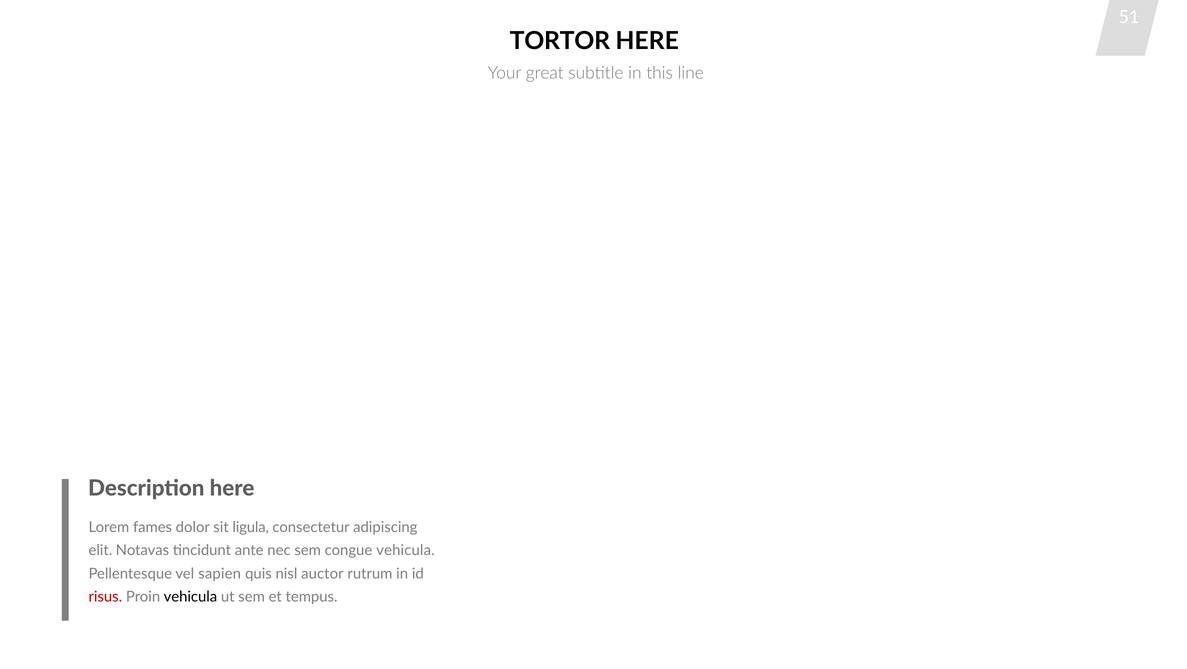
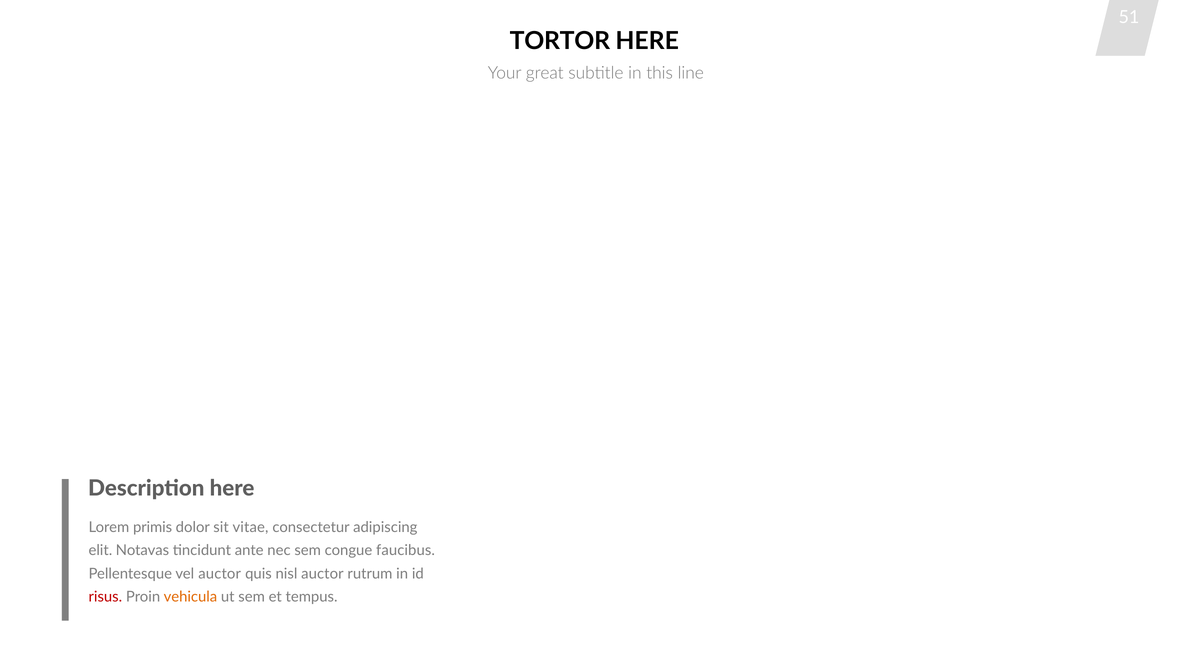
fames: fames -> primis (153, 528)
ligula: ligula -> vitae (251, 528)
congue vehicula: vehicula -> faucibus (406, 551)
vel sapien: sapien -> auctor (220, 574)
vehicula colour: black -> orange (190, 597)
